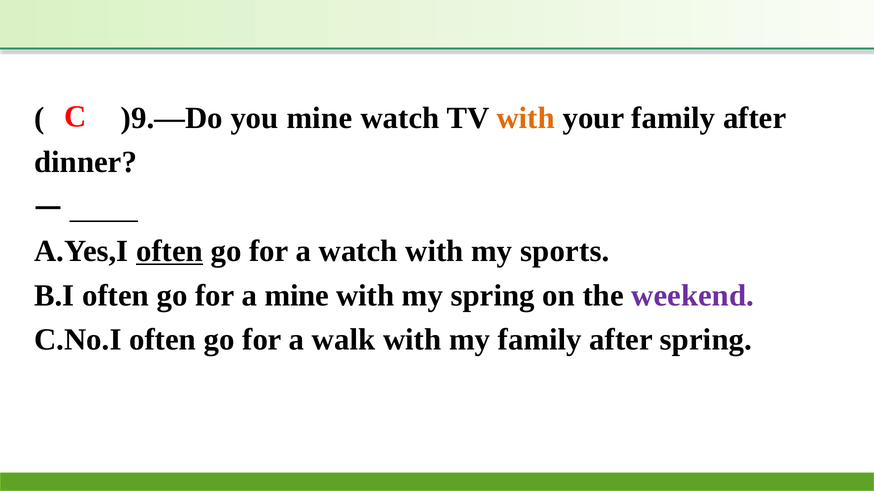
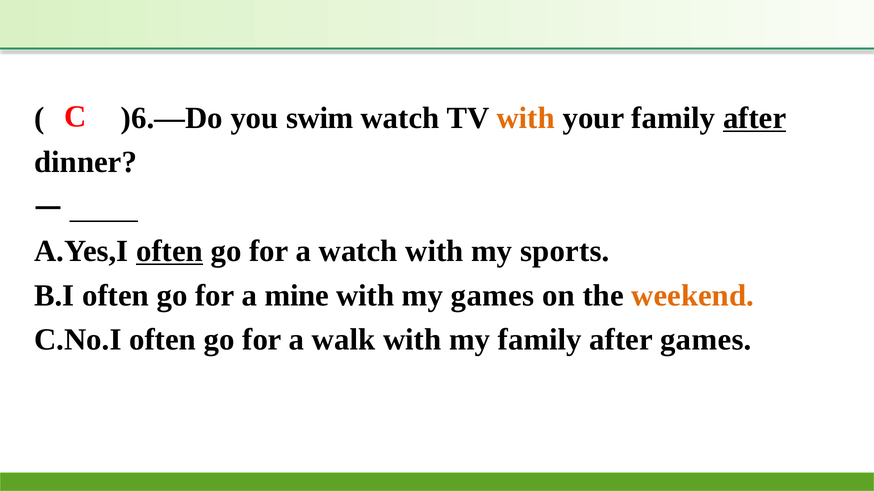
)9.—Do: )9.—Do -> )6.—Do (172, 118)
you mine: mine -> swim (320, 118)
after underline: none -> present (755, 118)
my spring: spring -> games (493, 296)
weekend colour: purple -> orange (693, 296)
after spring: spring -> games (706, 340)
